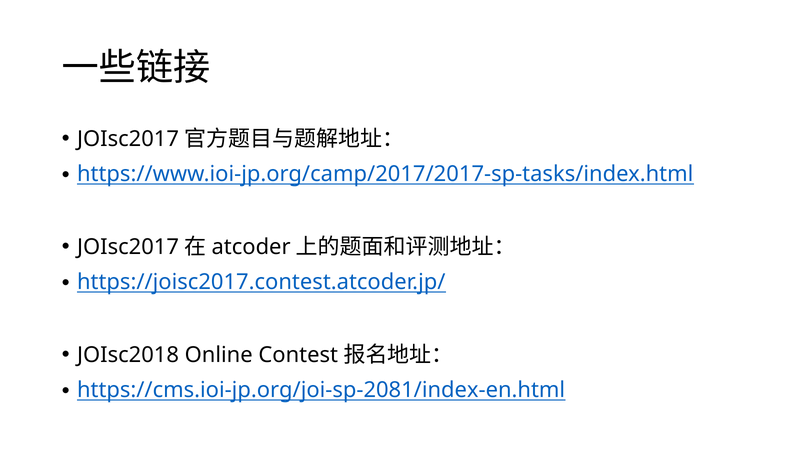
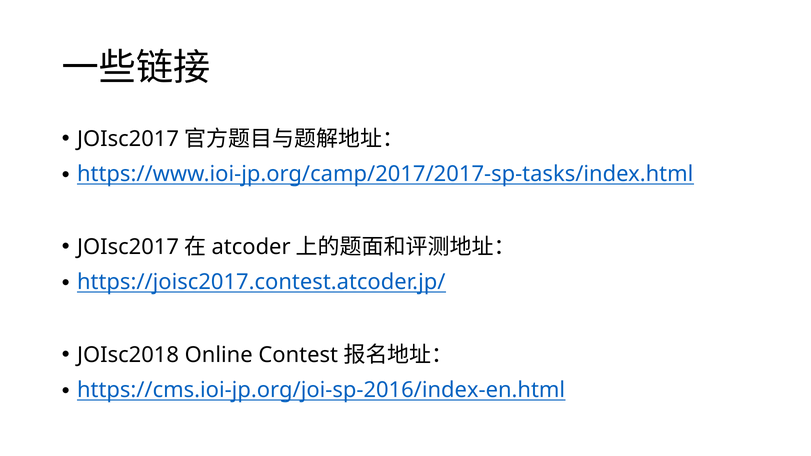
https://cms.ioi-jp.org/joi-sp-2081/index-en.html: https://cms.ioi-jp.org/joi-sp-2081/index-en.html -> https://cms.ioi-jp.org/joi-sp-2016/index-en.html (321, 390)
